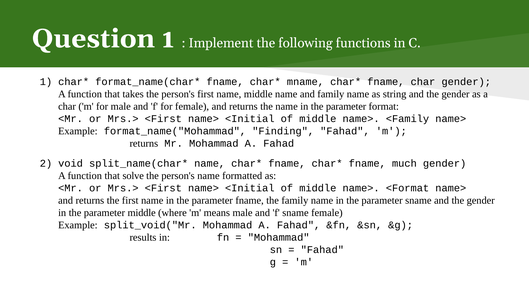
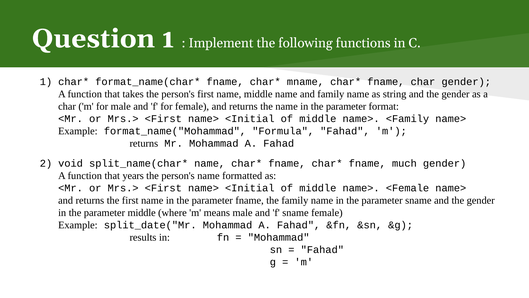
Finding: Finding -> Formula (283, 131)
solve: solve -> years (133, 175)
<Format: <Format -> <Female (407, 188)
split_void("Mr: split_void("Mr -> split_date("Mr (150, 225)
